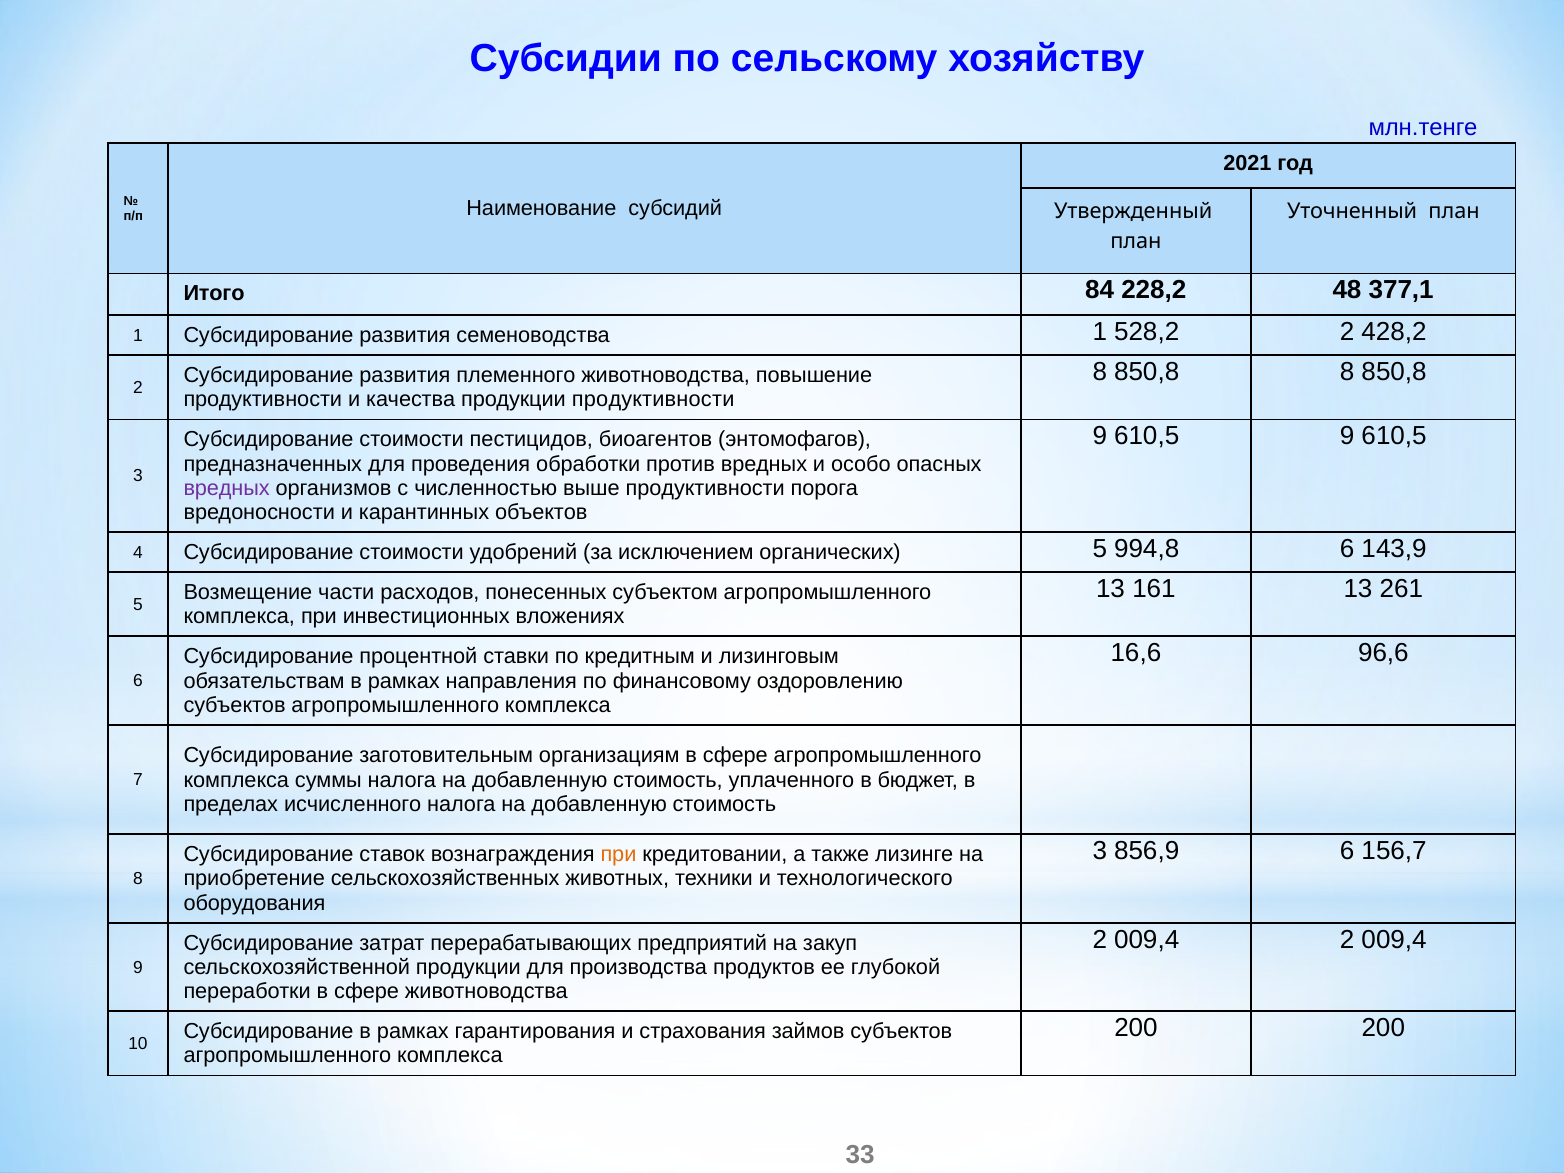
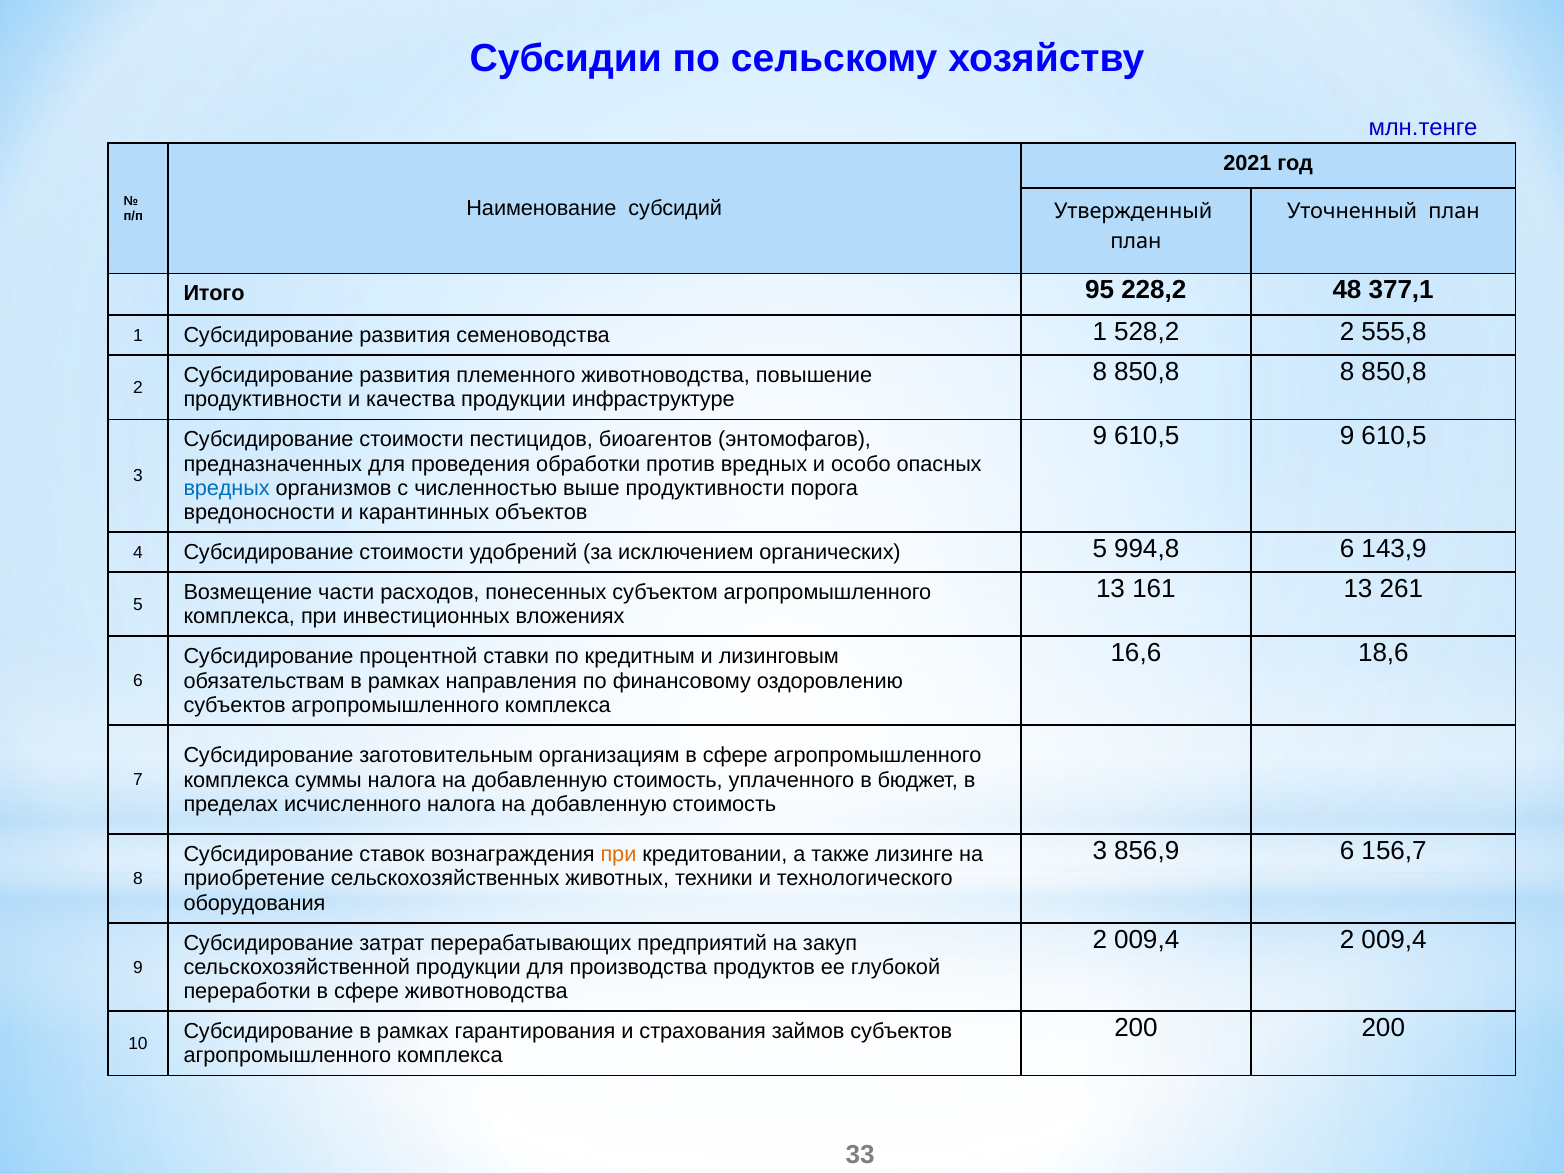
84: 84 -> 95 (1100, 290)
428,2: 428,2 -> 555,8 (1394, 332)
продукции продуктивности: продуктивности -> инфраструктуре (653, 400)
вредных colour: purple -> blue (227, 488)
96,6: 96,6 -> 18,6 (1383, 653)
